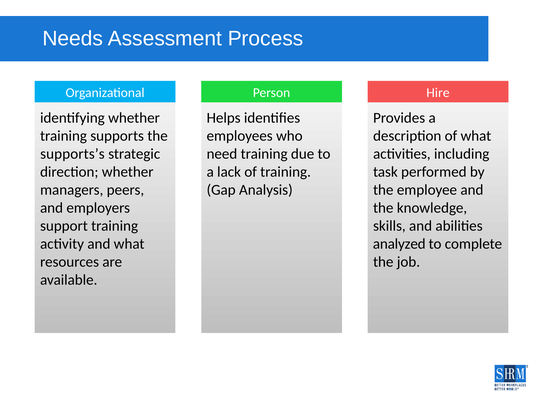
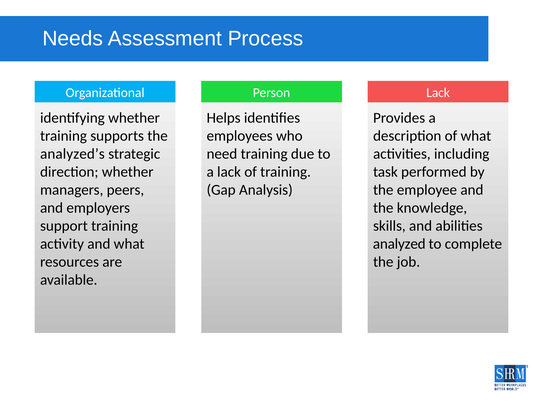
Hire: Hire -> Lack (438, 93)
supports’s: supports’s -> analyzed’s (72, 154)
